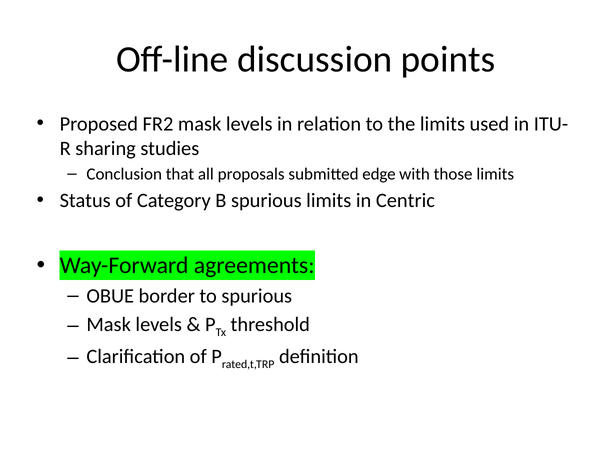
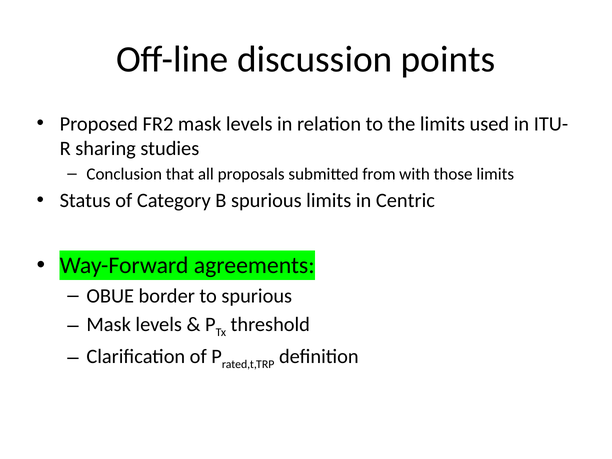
edge: edge -> from (379, 174)
